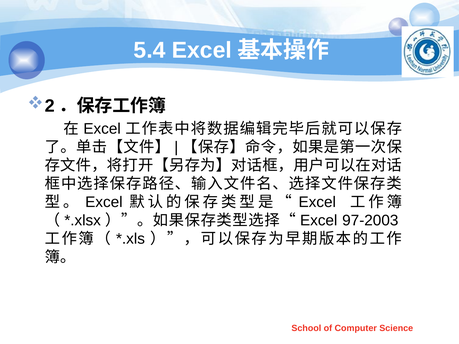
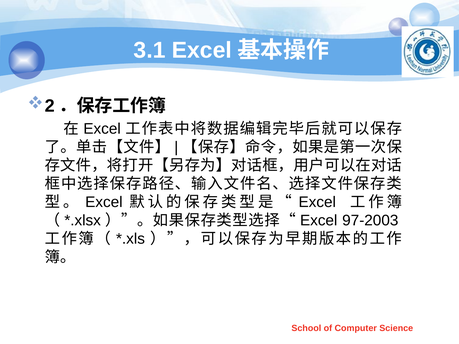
5.4: 5.4 -> 3.1 (150, 50)
